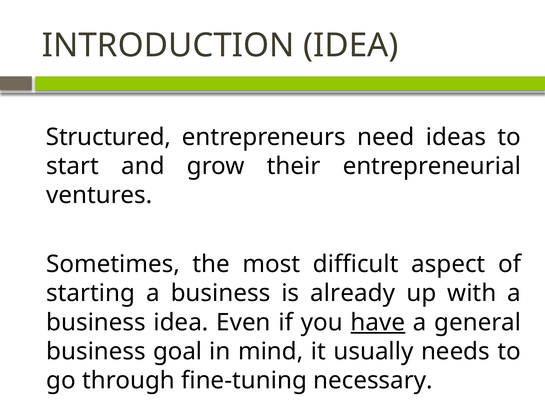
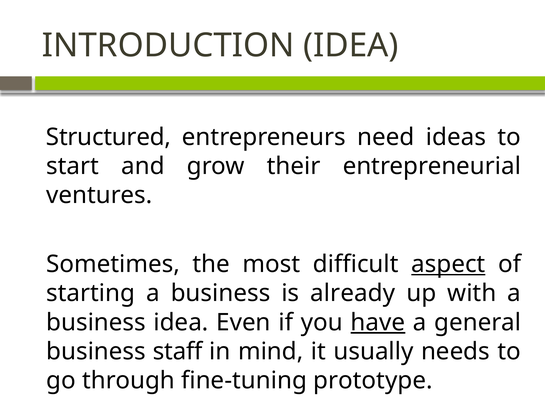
aspect underline: none -> present (448, 264)
goal: goal -> staff (178, 351)
necessary: necessary -> prototype (373, 380)
